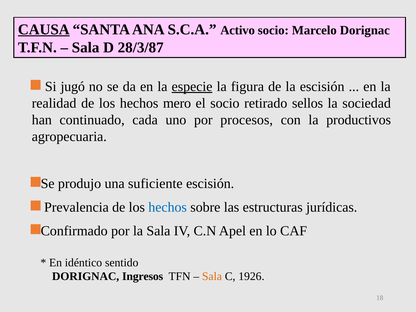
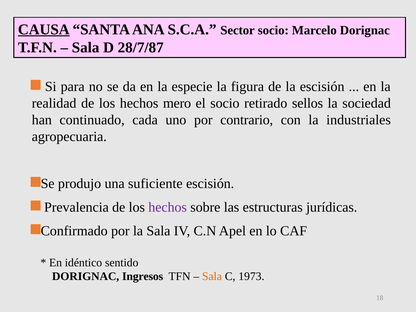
Activo: Activo -> Sector (238, 30)
28/3/87: 28/3/87 -> 28/7/87 (141, 47)
jugó: jugó -> para (73, 87)
especie underline: present -> none (192, 87)
procesos: procesos -> contrario (247, 120)
productivos: productivos -> industriales (359, 120)
hechos colour: blue -> purple (168, 207)
1926: 1926 -> 1973 (251, 276)
